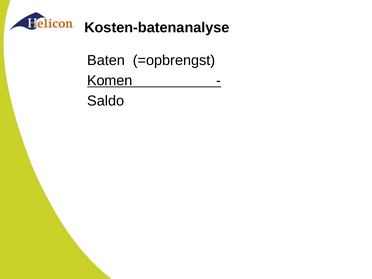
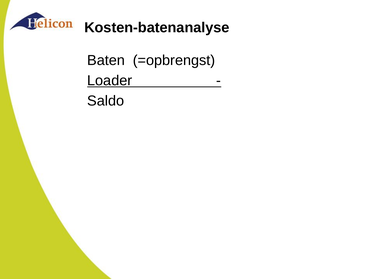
Komen: Komen -> Loader (110, 81)
